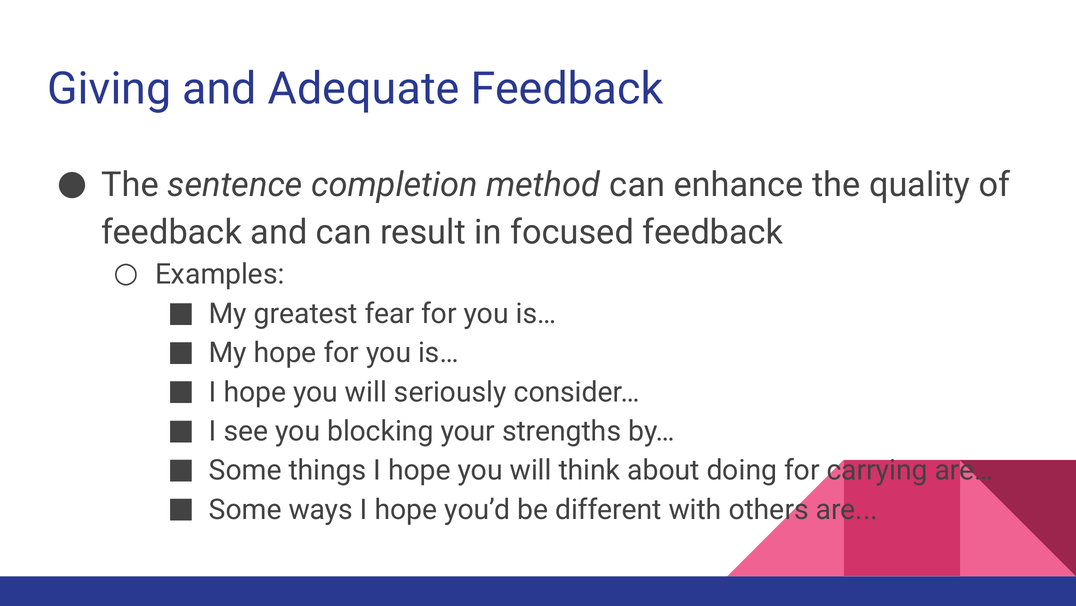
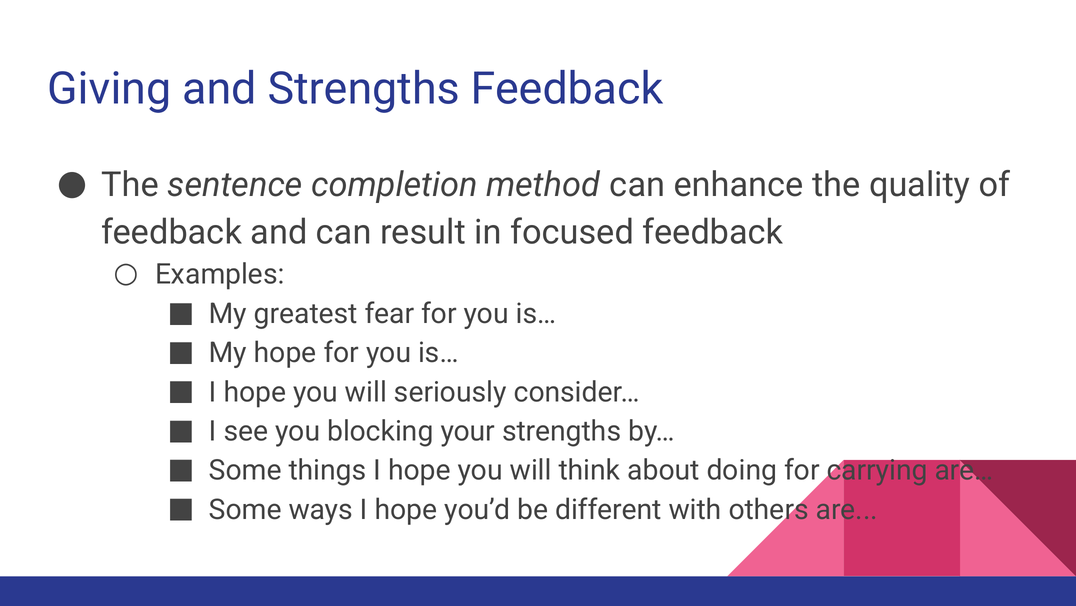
and Adequate: Adequate -> Strengths (364, 89)
